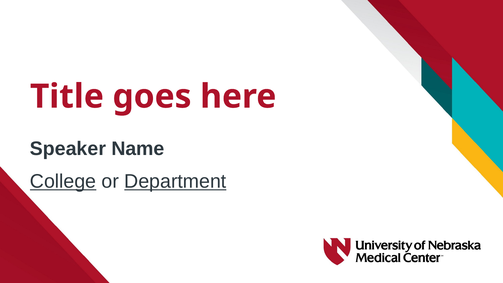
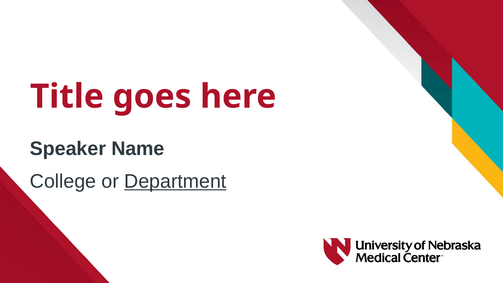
College underline: present -> none (63, 181)
